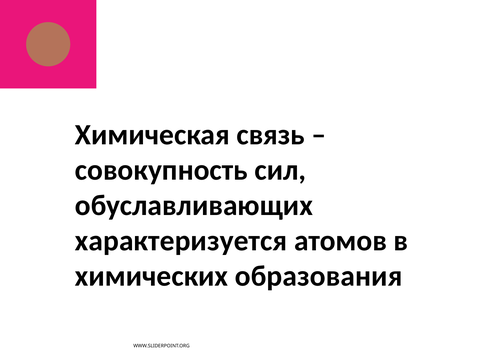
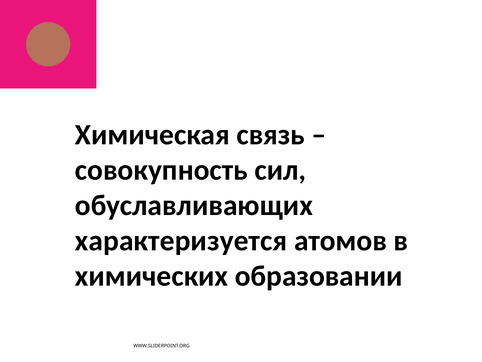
образования: образования -> образовании (319, 276)
